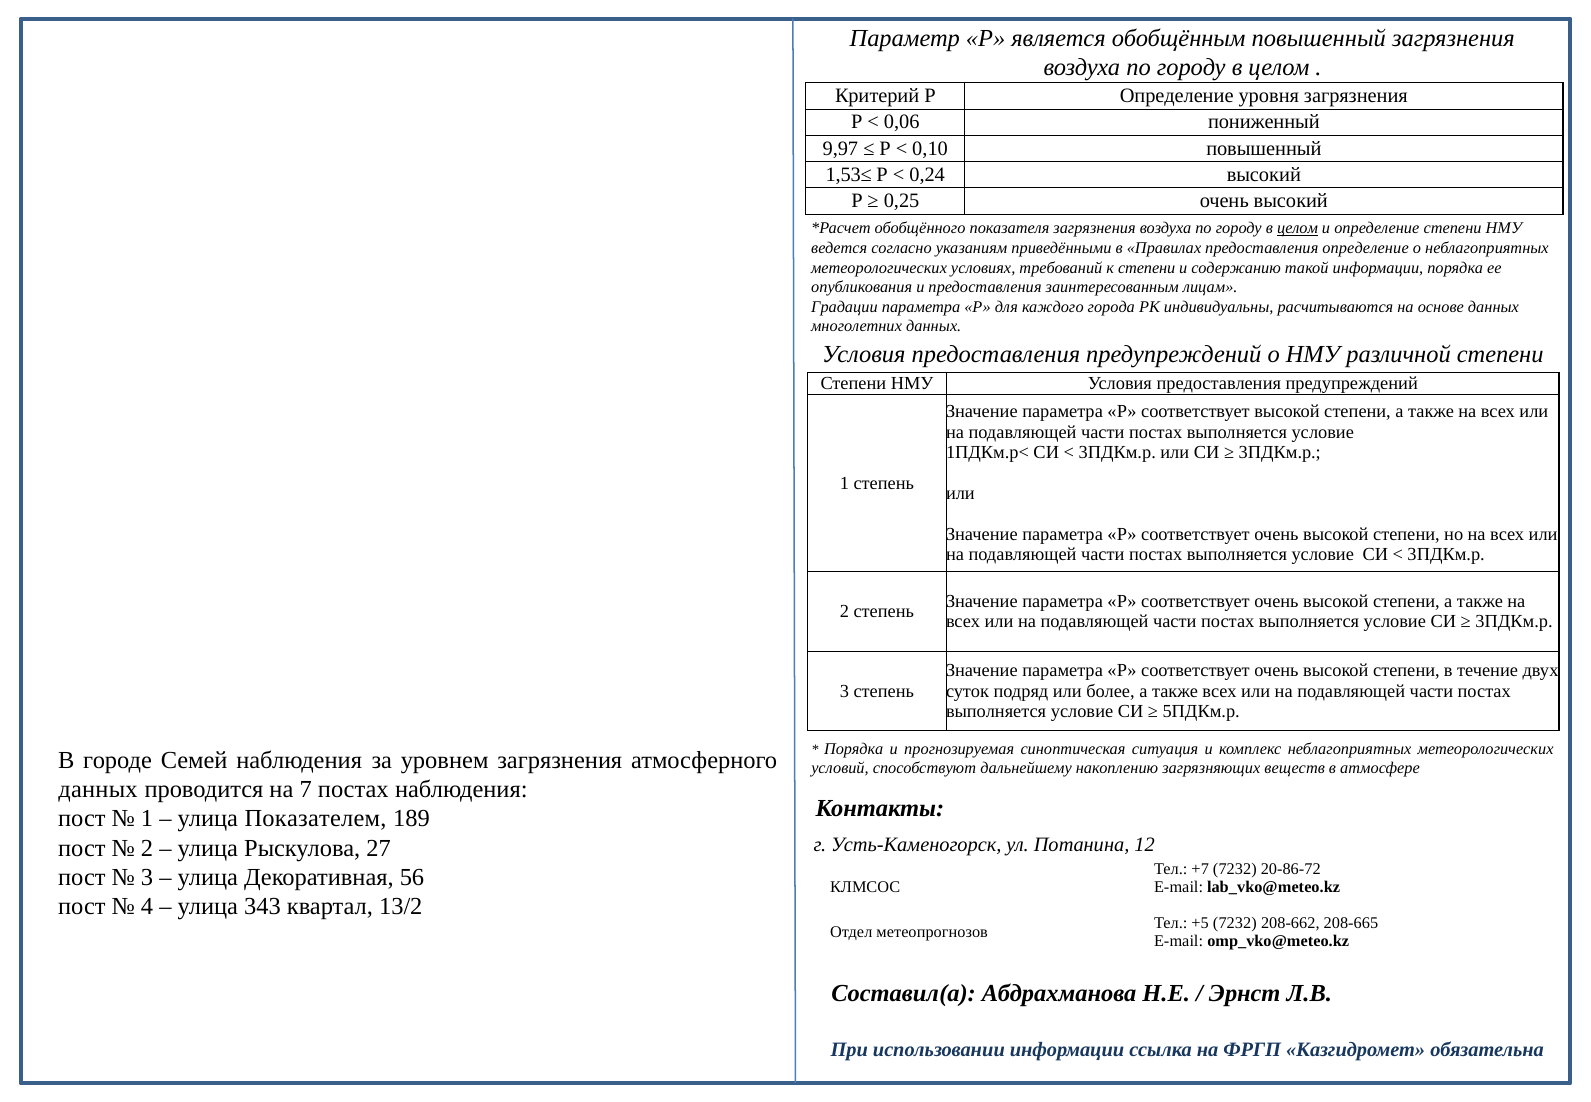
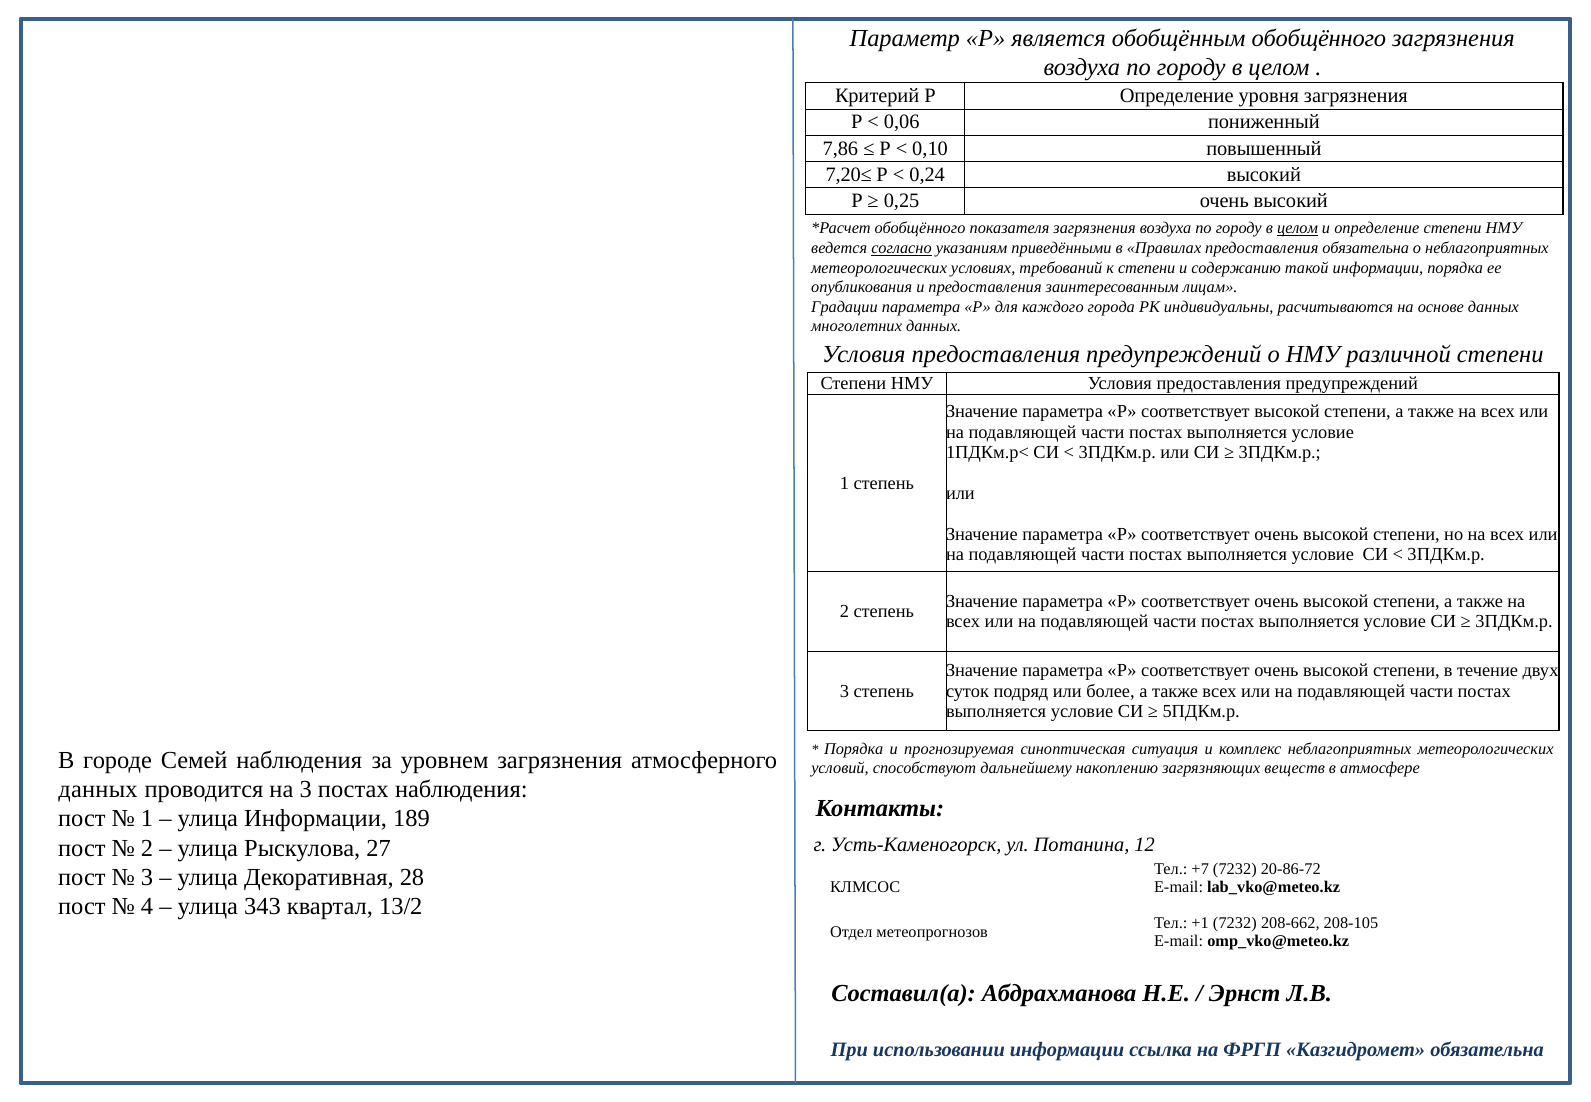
обобщённым повышенный: повышенный -> обобщённого (1319, 38)
9,97: 9,97 -> 7,86 (840, 148)
1,53≤: 1,53≤ -> 7,20≤ (849, 175)
согласно underline: none -> present (901, 248)
предоставления определение: определение -> обязательна (1366, 248)
на 7: 7 -> 3 (306, 789)
улица Показателем: Показателем -> Информации (316, 818)
56: 56 -> 28 (412, 877)
+5: +5 -> +1 (1200, 923)
208-665: 208-665 -> 208-105 (1351, 923)
